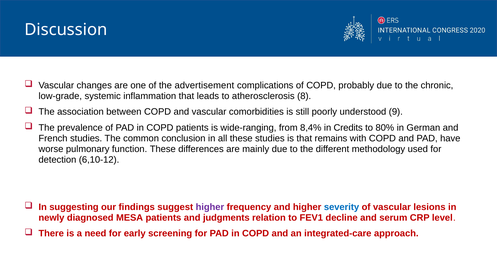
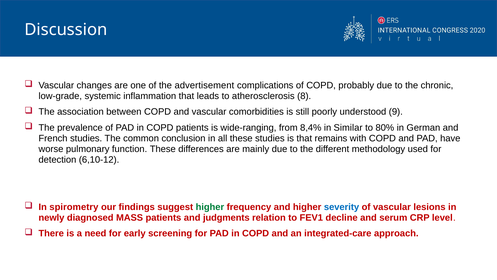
Credits: Credits -> Similar (348, 128)
suggesting: suggesting -> spirometry (74, 207)
higher colour: purple -> green (210, 207)
MESA: MESA -> MASS (130, 217)
